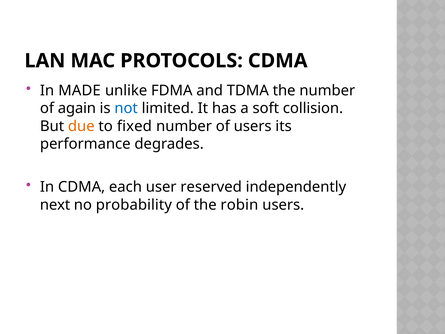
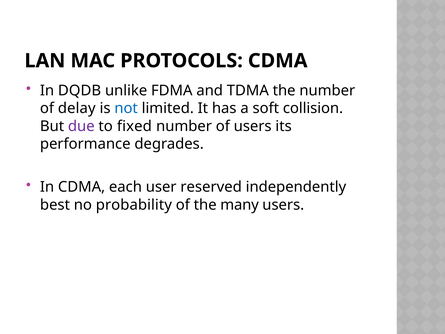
MADE: MADE -> DQDB (80, 90)
again: again -> delay (77, 108)
due colour: orange -> purple (81, 126)
next: next -> best (55, 205)
robin: robin -> many (240, 205)
